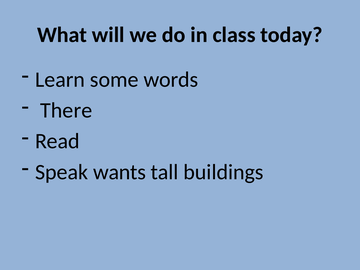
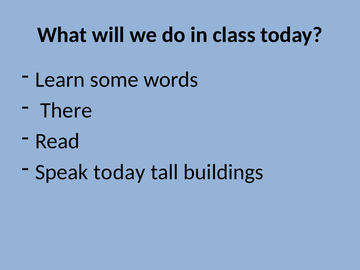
Speak wants: wants -> today (119, 172)
